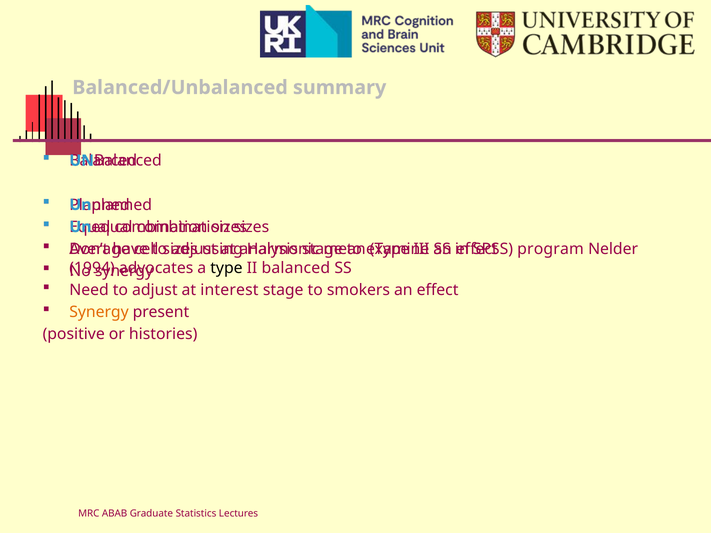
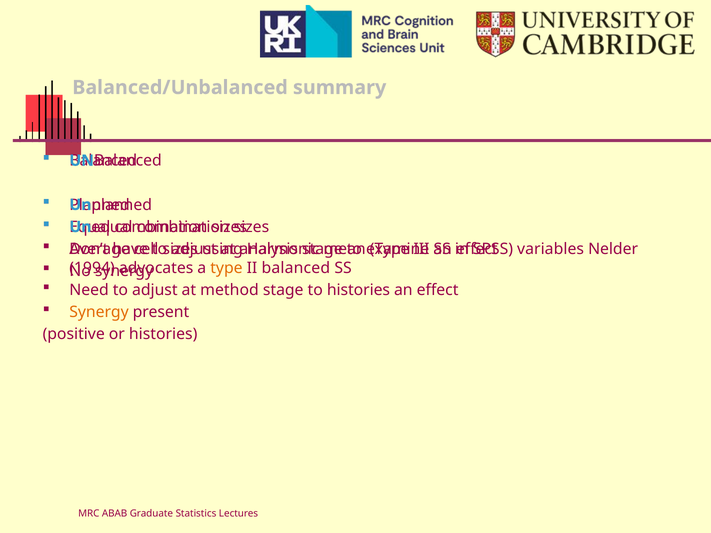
program: program -> variables (551, 249)
type colour: black -> orange (226, 268)
interest: interest -> method (230, 290)
to smokers: smokers -> histories (358, 290)
